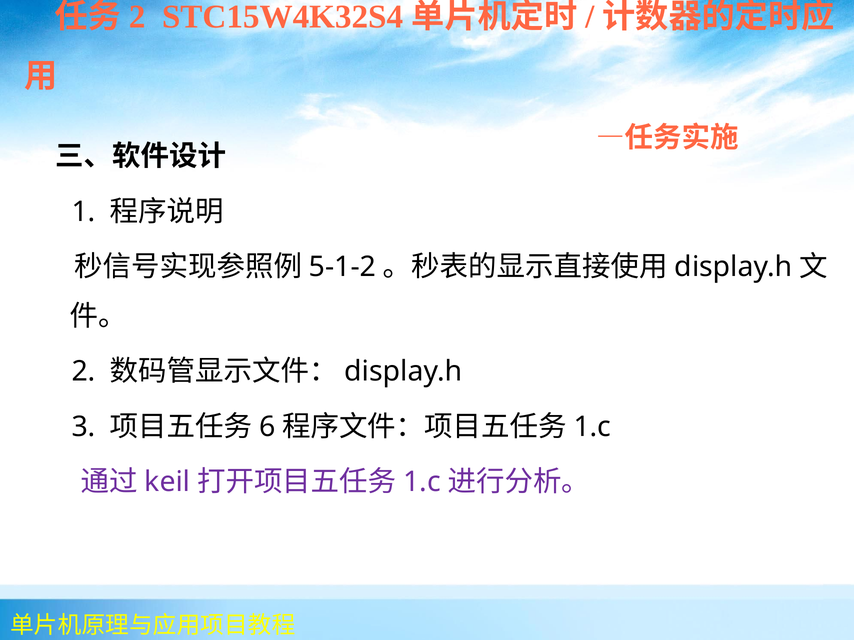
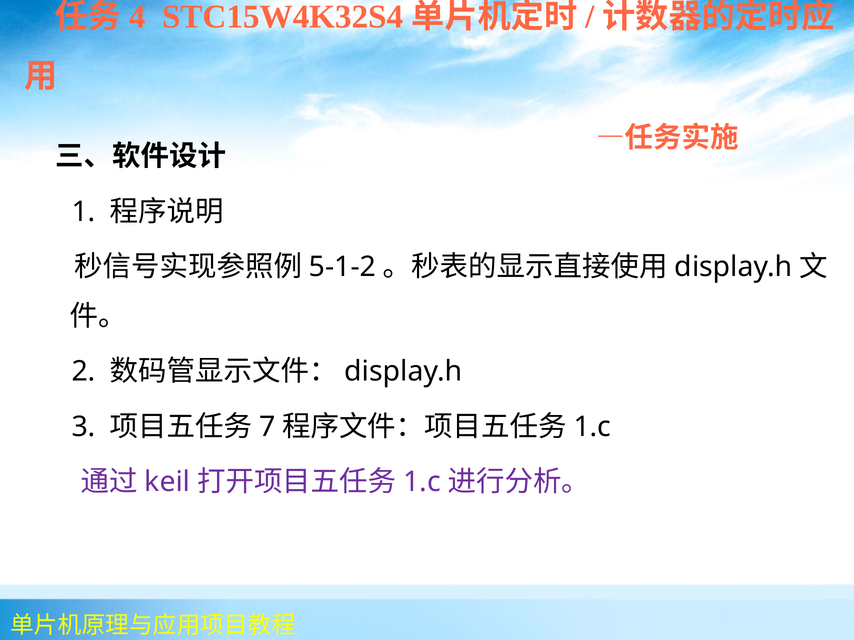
2: 2 -> 4 (137, 17)
6: 6 -> 7 (267, 427)
